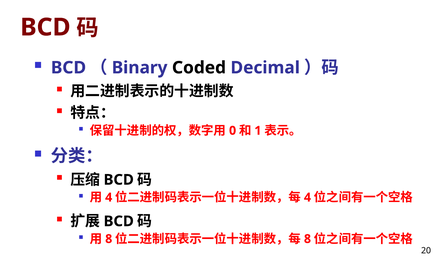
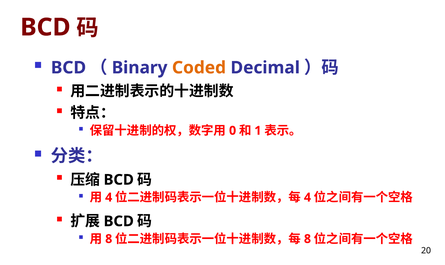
Coded colour: black -> orange (199, 68)
